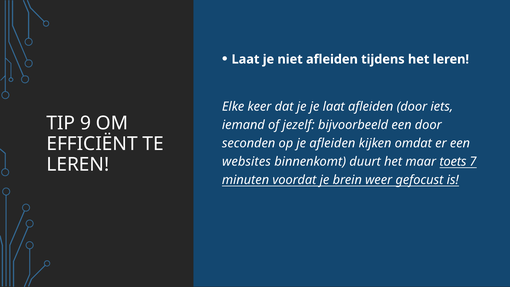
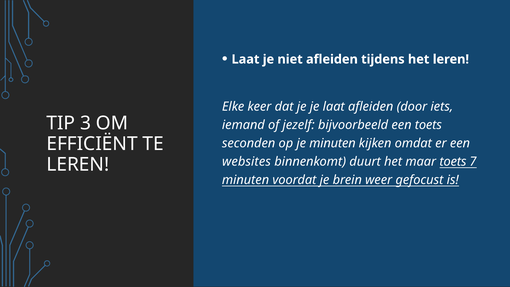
9: 9 -> 3 (86, 123)
een door: door -> toets (428, 125)
je afleiden: afleiden -> minuten (332, 143)
